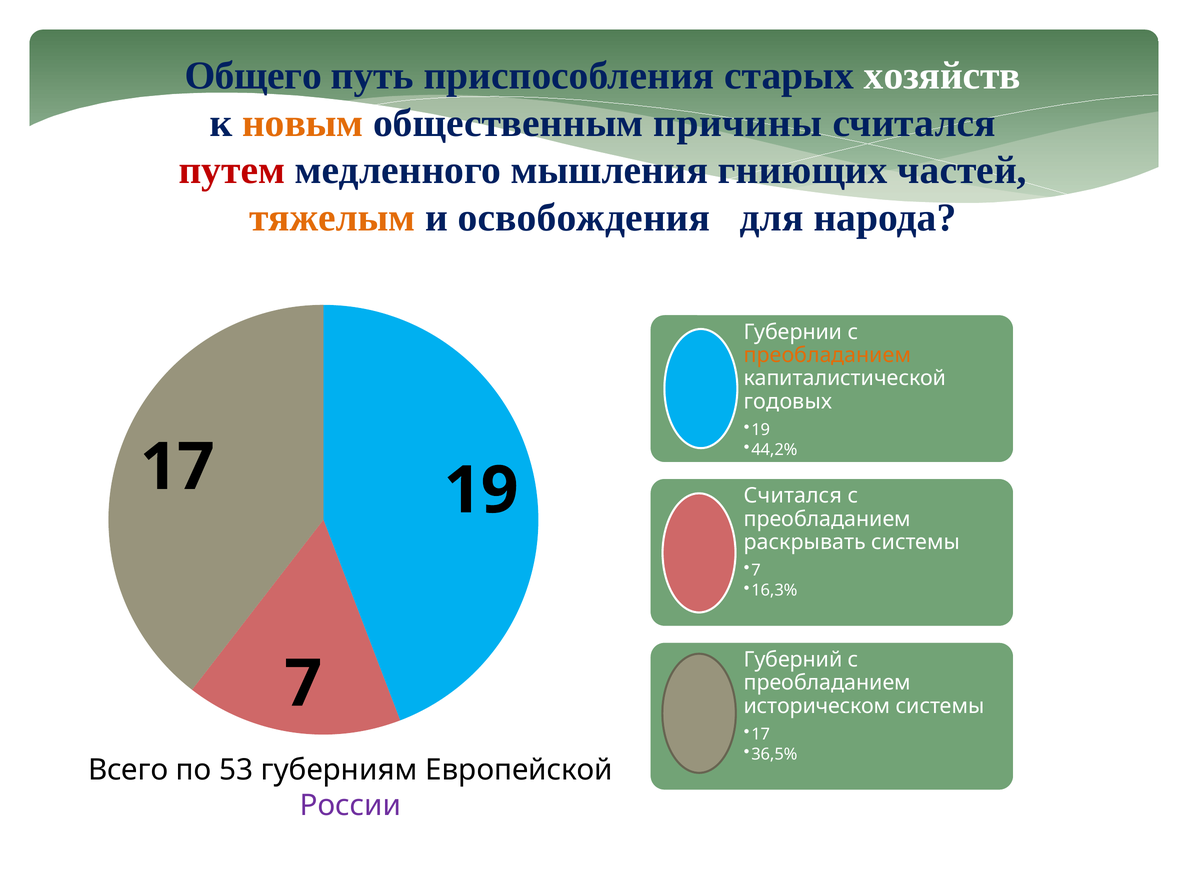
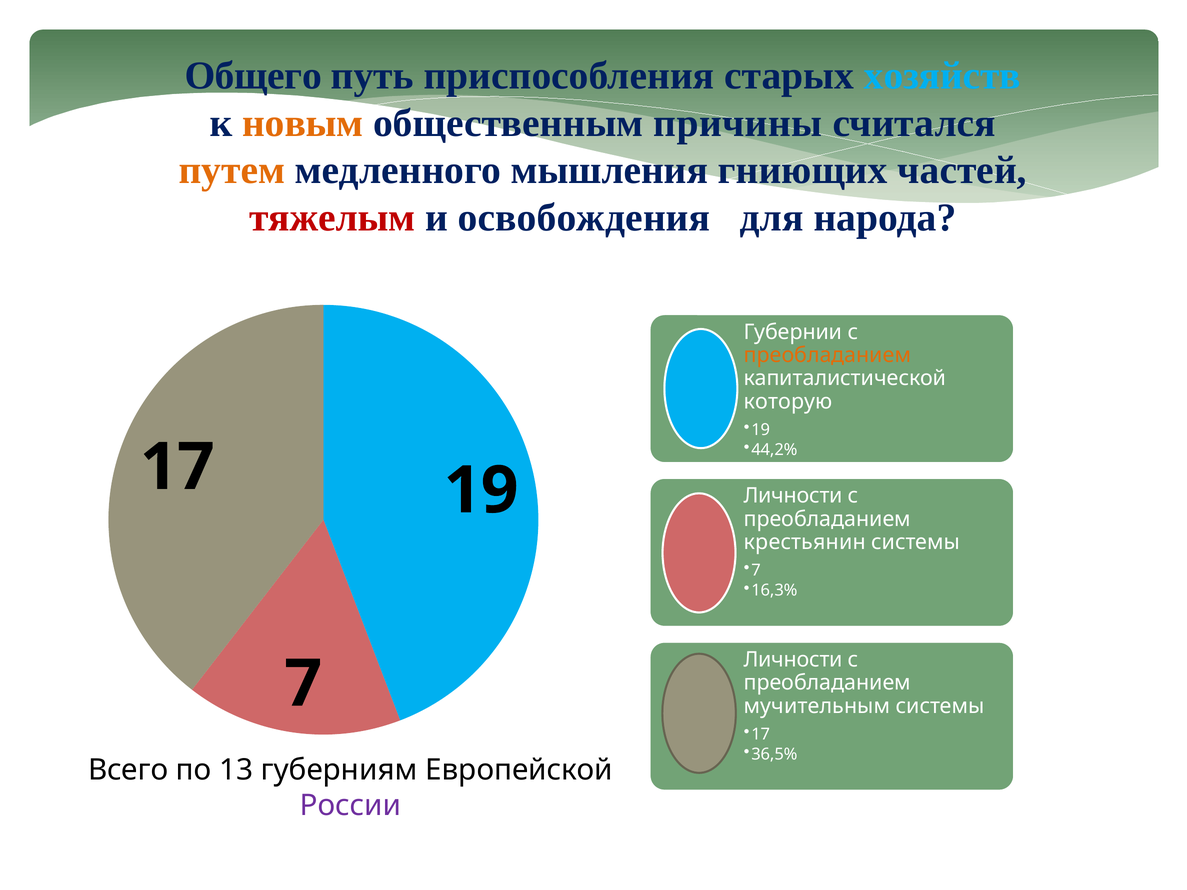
хозяйств colour: white -> light blue (942, 75)
путем colour: red -> orange (232, 170)
тяжелым colour: orange -> red (332, 218)
годовых: годовых -> которую (788, 402)
Считался: Считался -> Личности (793, 496)
раскрывать: раскрывать -> крестьянин (805, 542)
Губерний: Губерний -> Личности (793, 660)
историческом: историческом -> мучительным (817, 706)
53: 53 -> 13 (236, 770)
